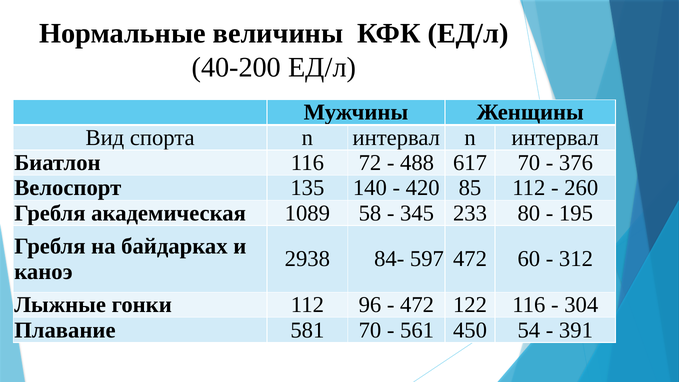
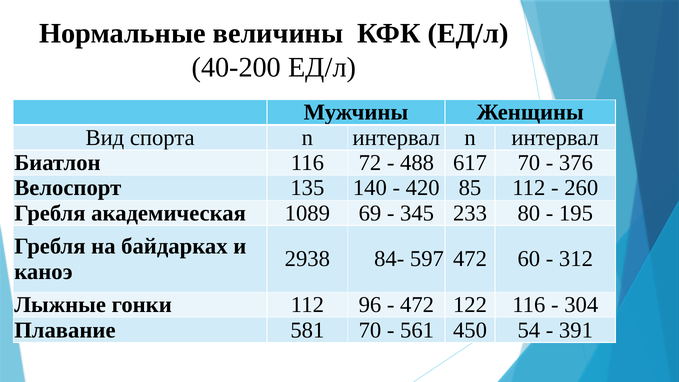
58: 58 -> 69 (370, 213)
